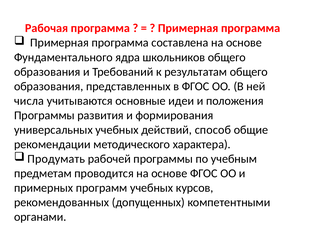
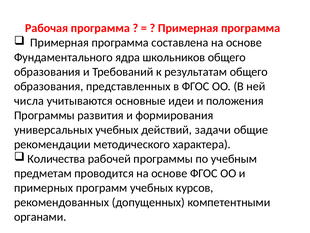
способ: способ -> задачи (213, 130)
Продумать: Продумать -> Количества (56, 158)
